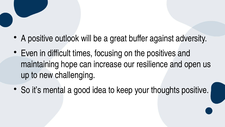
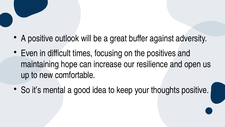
challenging: challenging -> comfortable (75, 75)
